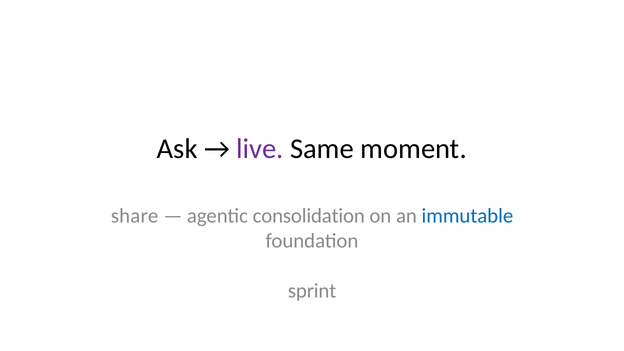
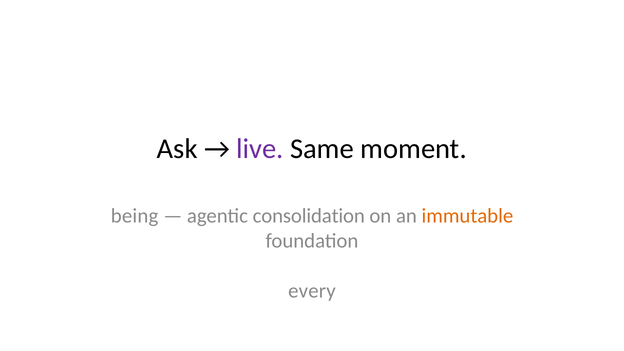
share: share -> being (135, 216)
immutable colour: blue -> orange (467, 216)
sprint: sprint -> every (312, 291)
